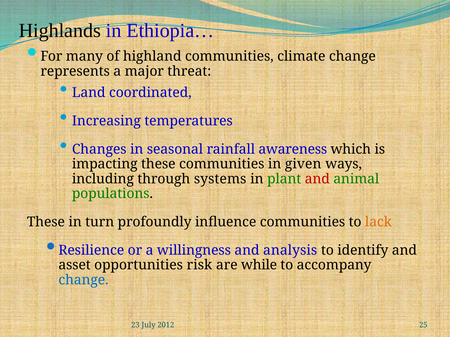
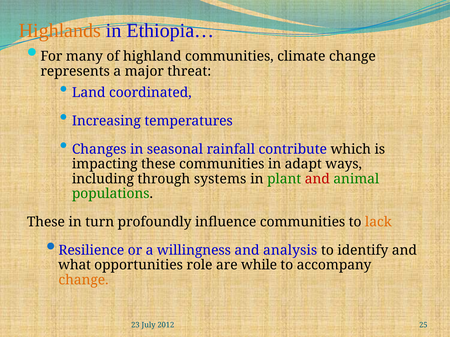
Highlands colour: black -> orange (60, 31)
awareness: awareness -> contribute (293, 149)
given: given -> adapt (303, 164)
asset: asset -> what (75, 265)
risk: risk -> role (199, 265)
change colour: blue -> orange (84, 280)
